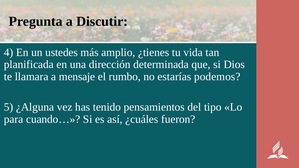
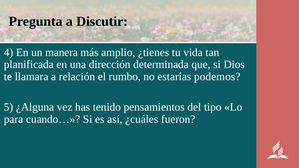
ustedes: ustedes -> manera (62, 52)
mensaje: mensaje -> relación (77, 77)
